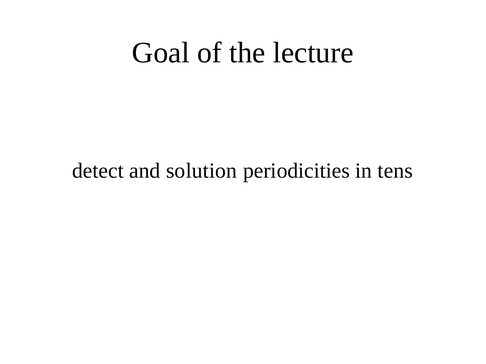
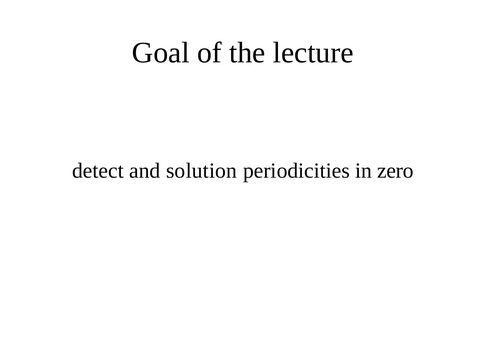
tens: tens -> zero (396, 171)
